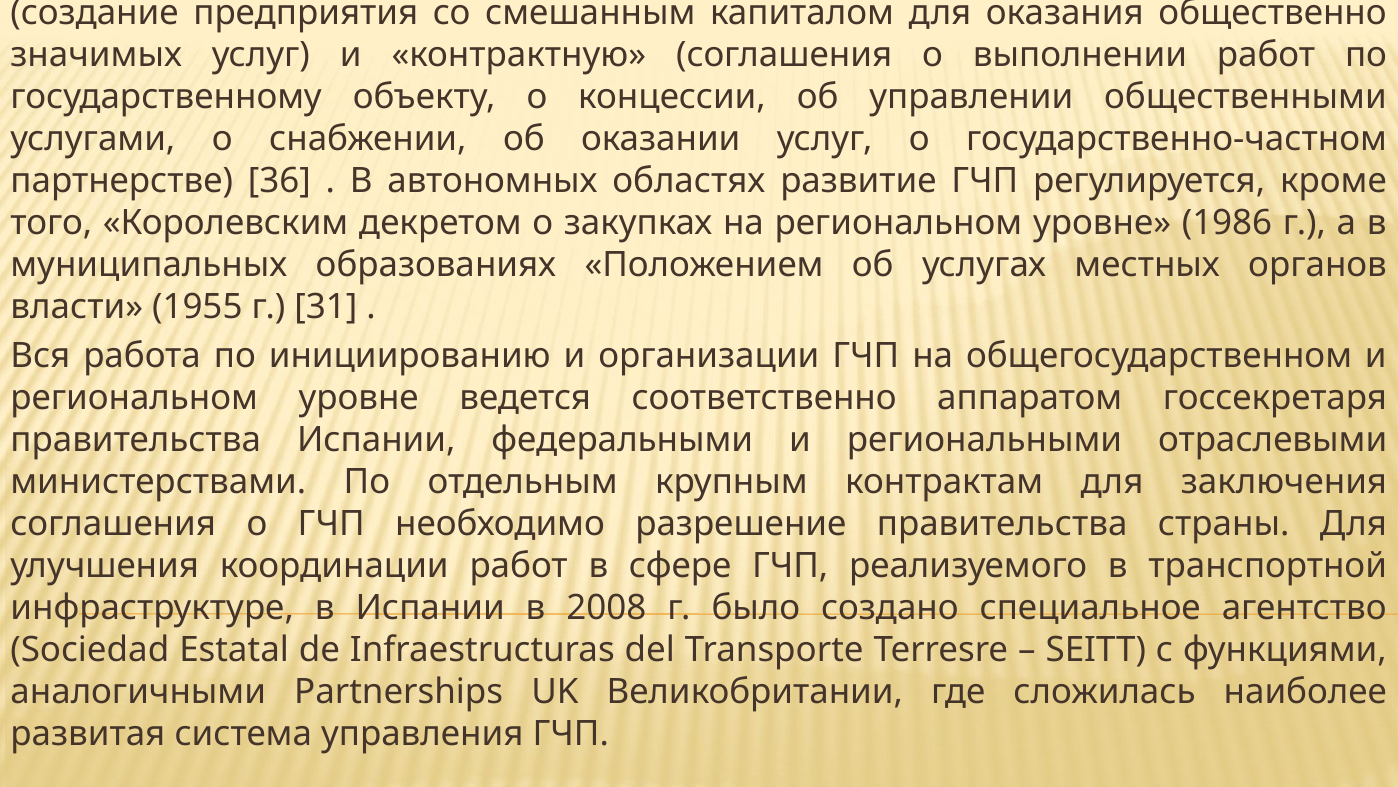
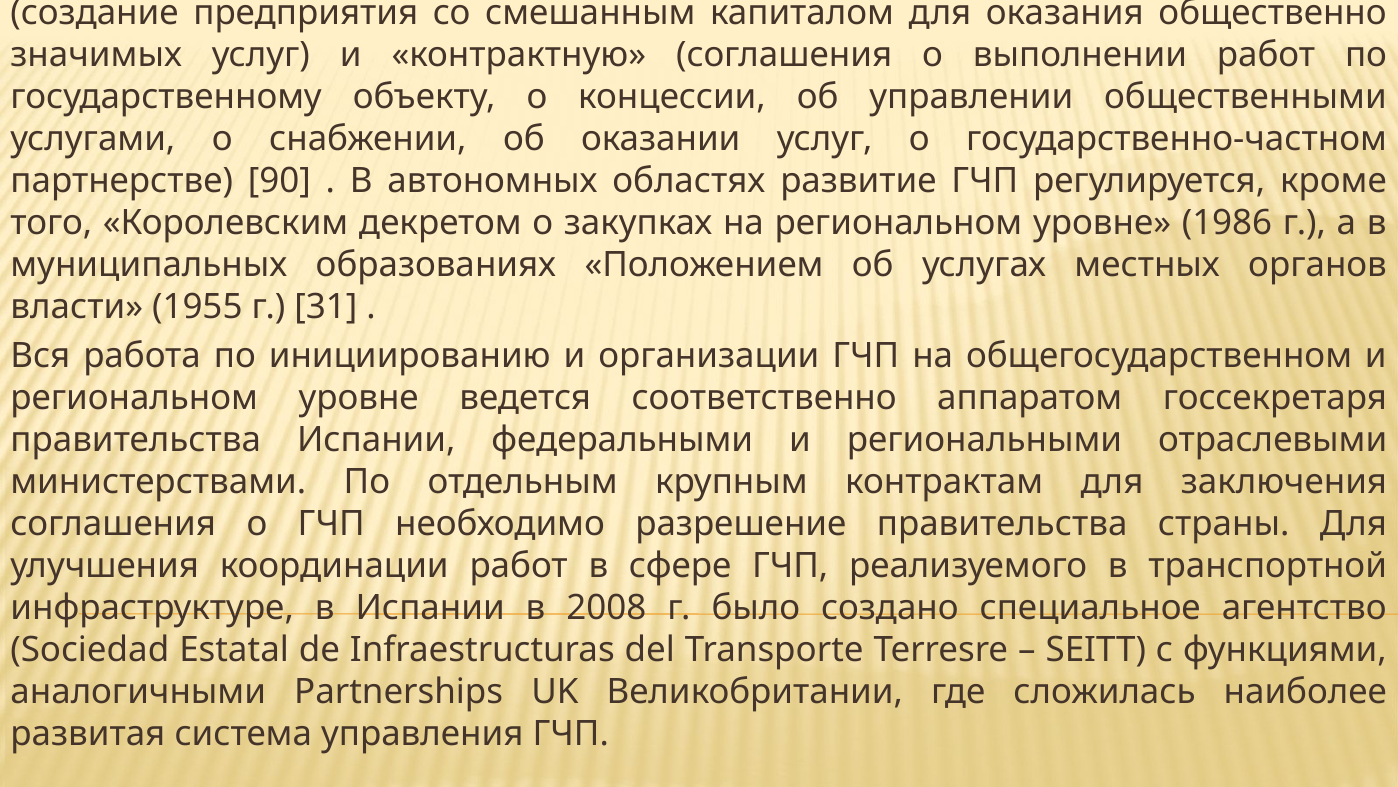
36: 36 -> 90 (279, 181)
